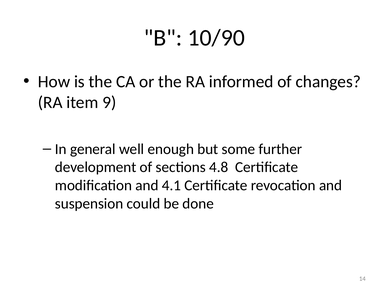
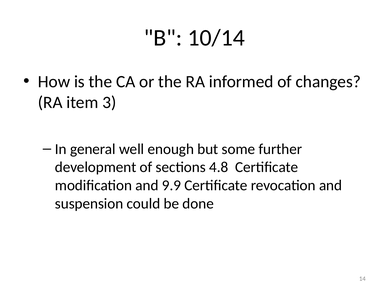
10/90: 10/90 -> 10/14 (216, 38)
9: 9 -> 3 (109, 102)
4.1: 4.1 -> 9.9 (171, 185)
